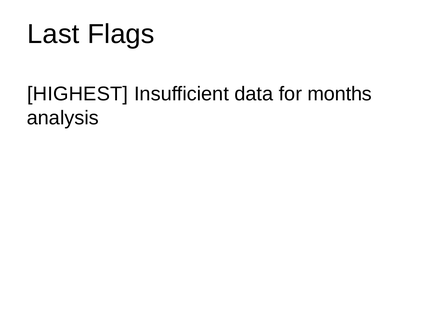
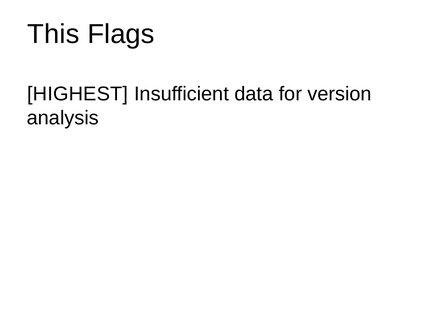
Last: Last -> This (53, 34)
months: months -> version (340, 94)
